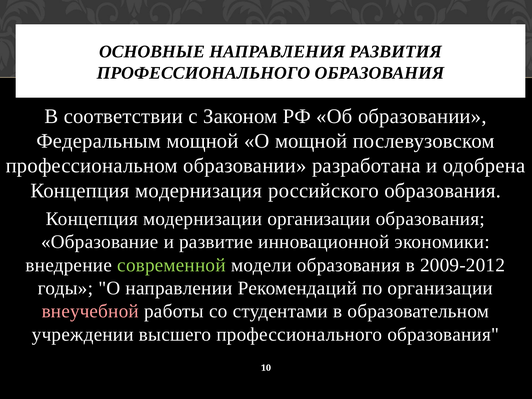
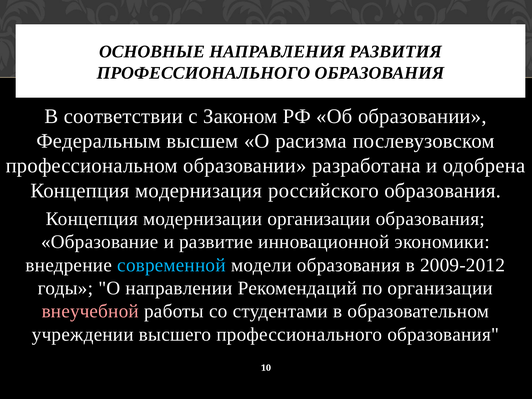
Федеральным мощной: мощной -> высшем (202, 141)
О мощной: мощной -> расизма (311, 141)
современной colour: light green -> light blue (171, 265)
